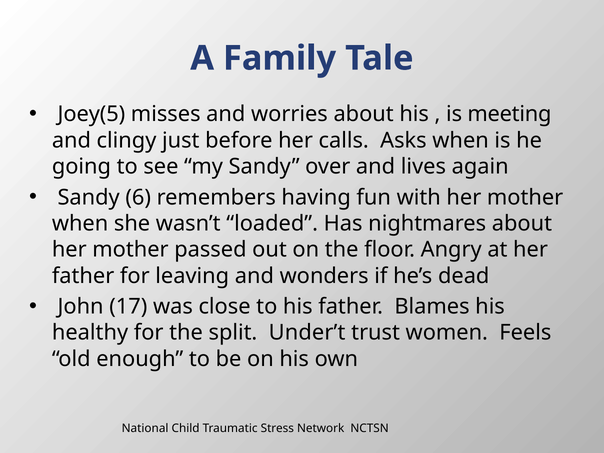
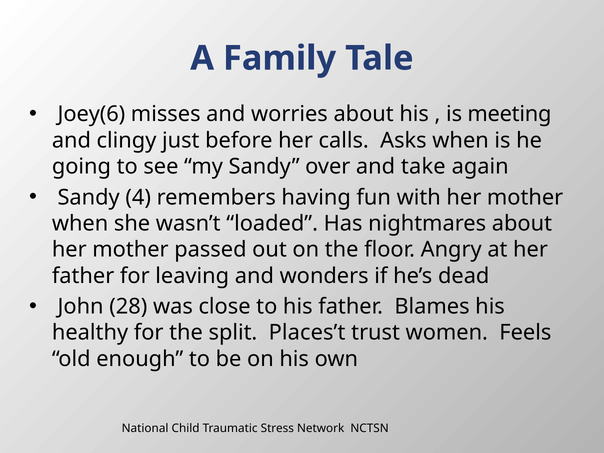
Joey(5: Joey(5 -> Joey(6 (91, 114)
lives: lives -> take (423, 167)
6: 6 -> 4 (138, 197)
17: 17 -> 28 (128, 307)
Under’t: Under’t -> Places’t (307, 333)
